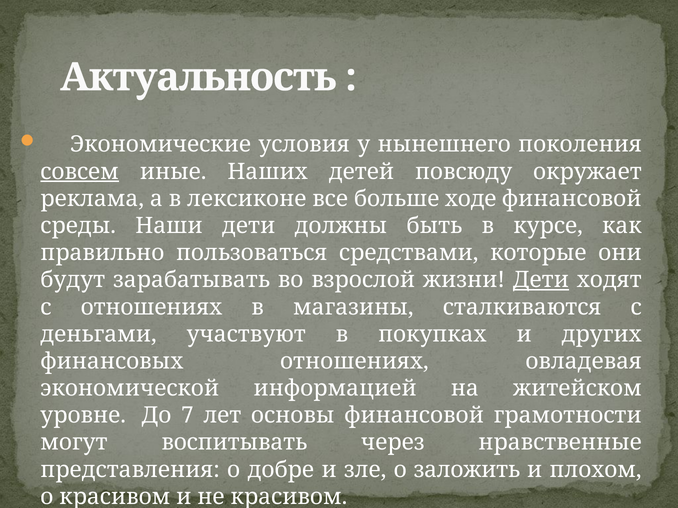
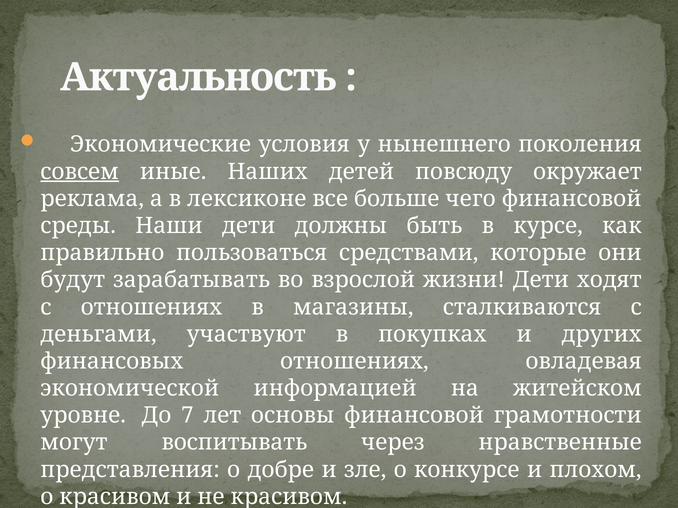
ходе: ходе -> чего (471, 199)
Дети underline: present -> none (541, 280)
заложить: заложить -> конкурсе (467, 470)
